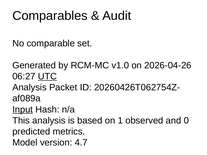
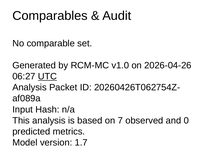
Input underline: present -> none (23, 110)
1: 1 -> 7 (120, 121)
4.7: 4.7 -> 1.7 (81, 143)
